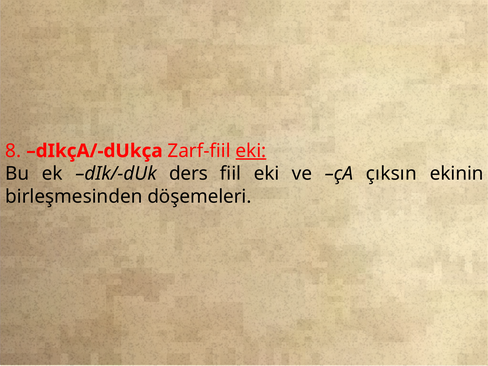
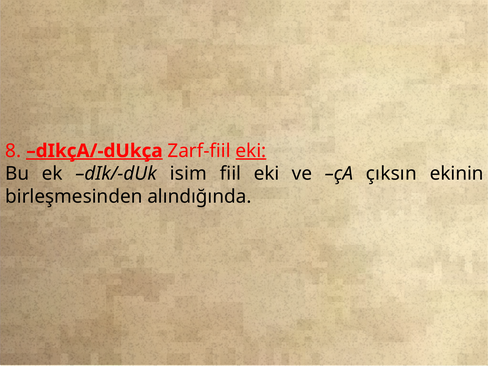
dIkçA/-dUkça underline: none -> present (94, 151)
ders: ders -> isim (188, 174)
döşemeleri: döşemeleri -> alındığında (199, 196)
